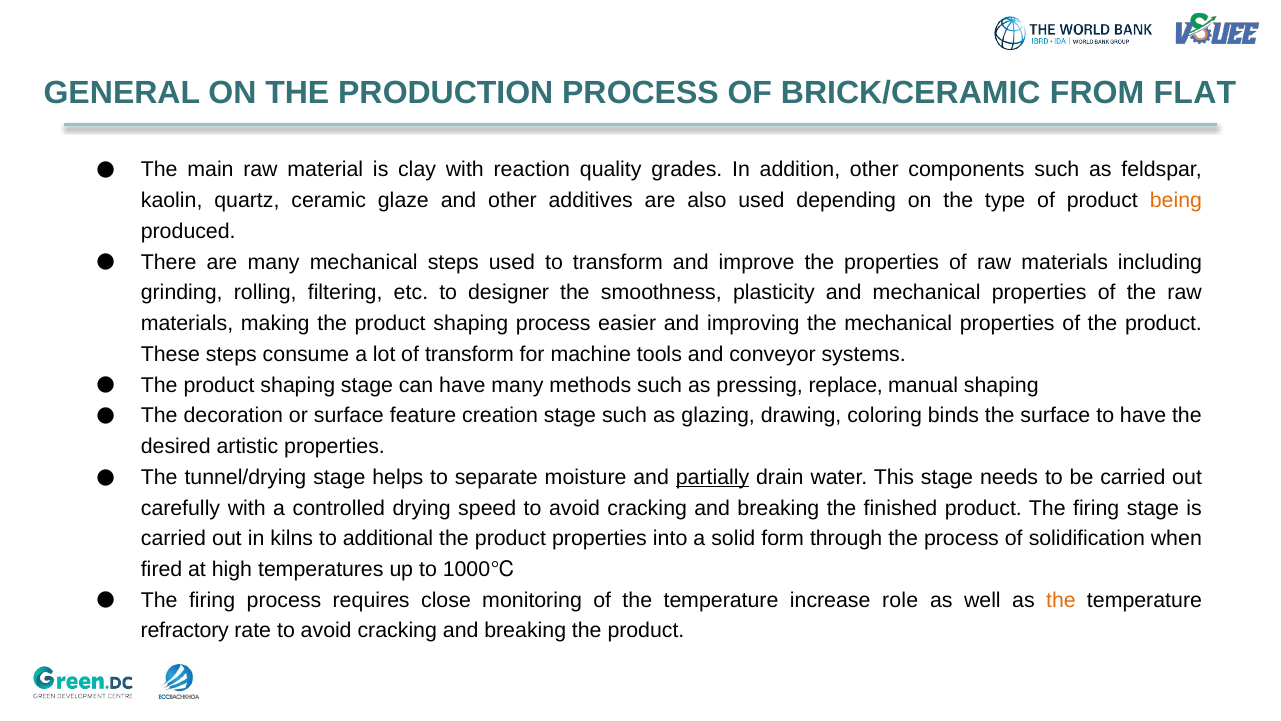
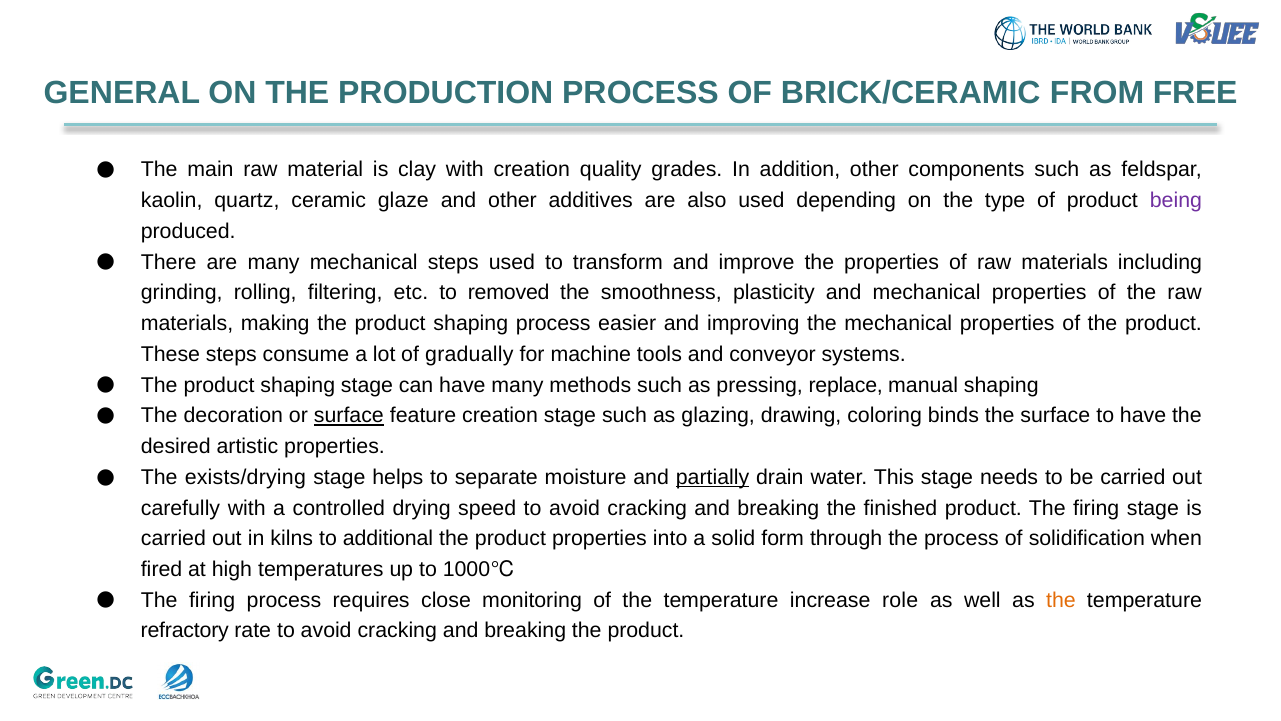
FLAT: FLAT -> FREE (1195, 93)
with reaction: reaction -> creation (532, 170)
being colour: orange -> purple (1176, 201)
designer: designer -> removed (509, 293)
of transform: transform -> gradually (469, 354)
surface underline: none -> present (349, 416)
tunnel/drying: tunnel/drying -> exists/drying (245, 477)
